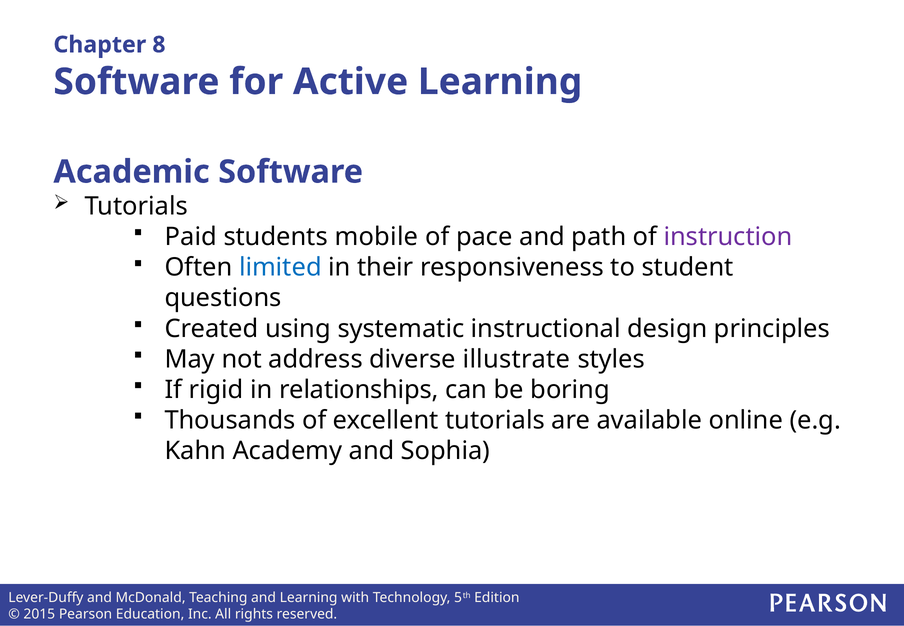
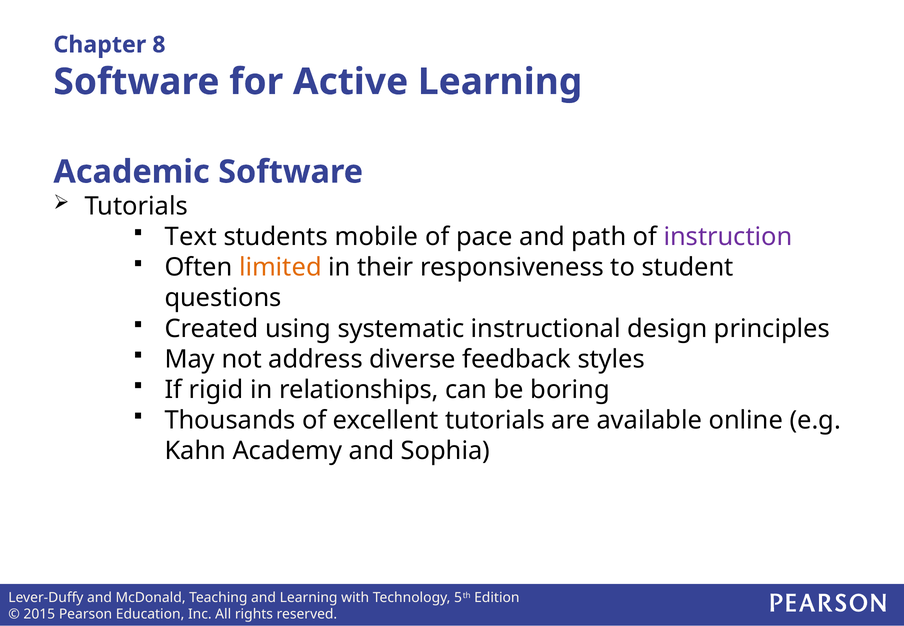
Paid: Paid -> Text (191, 237)
limited colour: blue -> orange (280, 267)
illustrate: illustrate -> feedback (517, 359)
